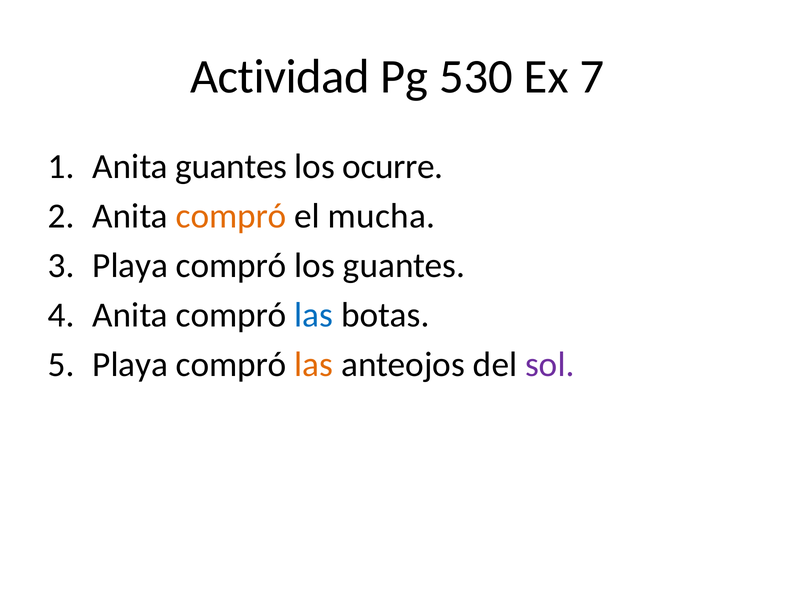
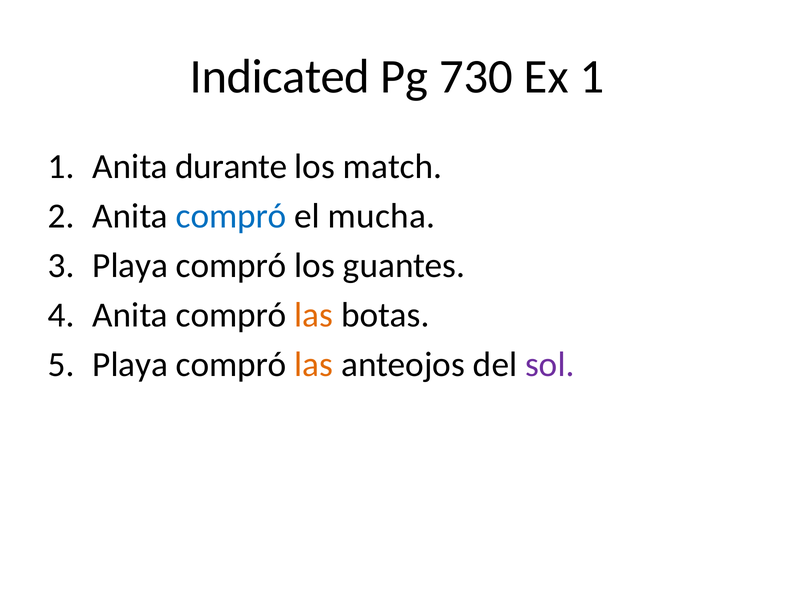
Actividad: Actividad -> Indicated (280, 77)
530: 530 -> 730 (476, 77)
Ex 7: 7 -> 1 (592, 77)
Anita guantes: guantes -> durante (231, 167)
ocurre: ocurre -> match (393, 167)
compró colour: orange -> blue (231, 216)
las colour: blue -> orange (314, 315)
